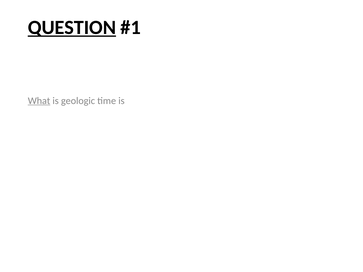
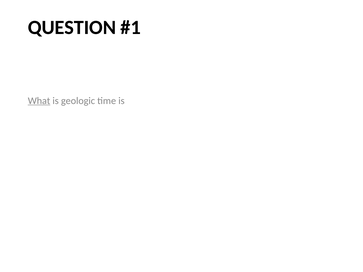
QUESTION underline: present -> none (72, 27)
